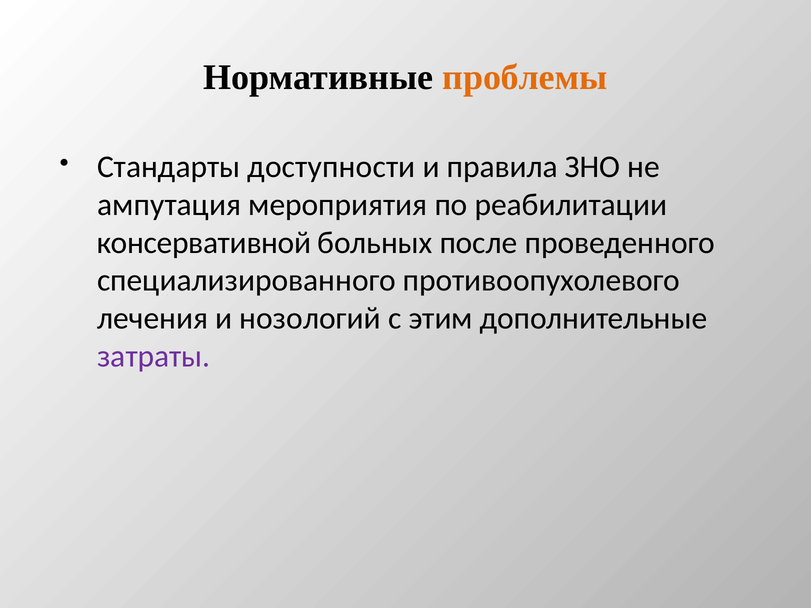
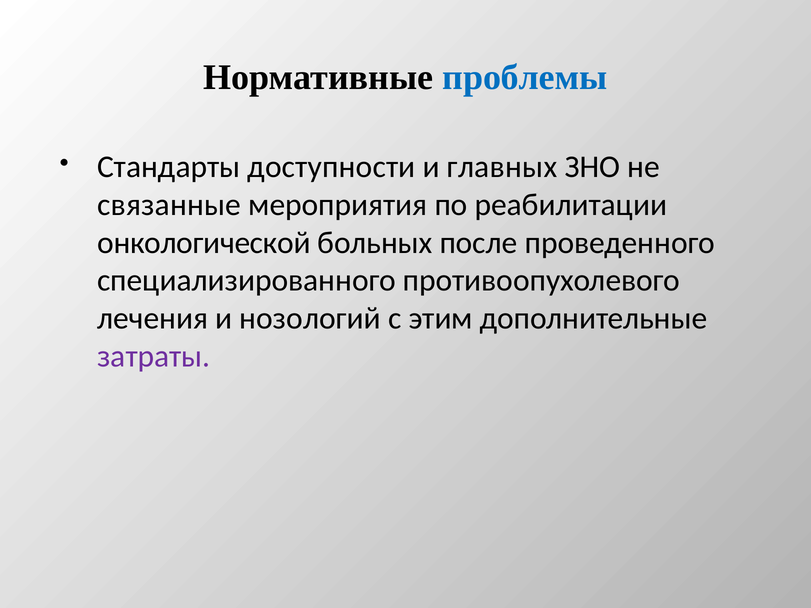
проблемы colour: orange -> blue (525, 78)
правила: правила -> главных (502, 167)
ампутация: ампутация -> связанные (169, 205)
консервативной: консервативной -> онкологической (204, 243)
